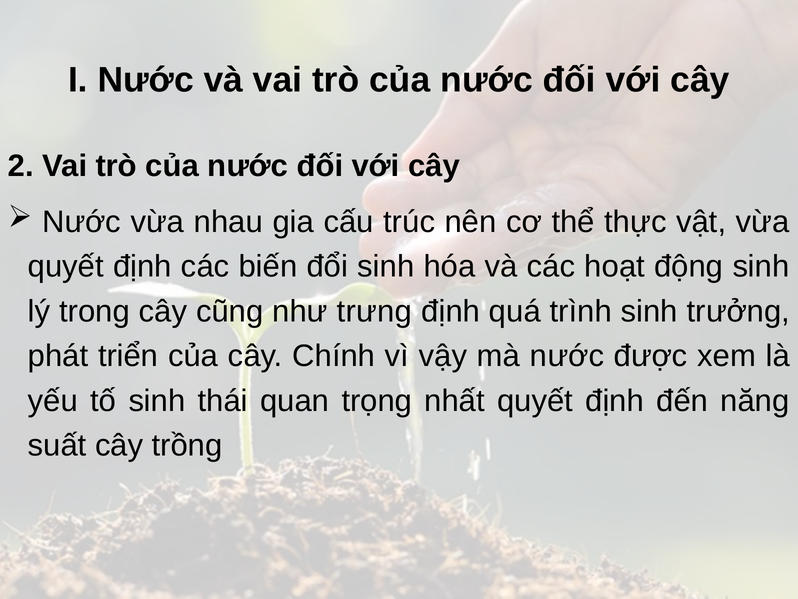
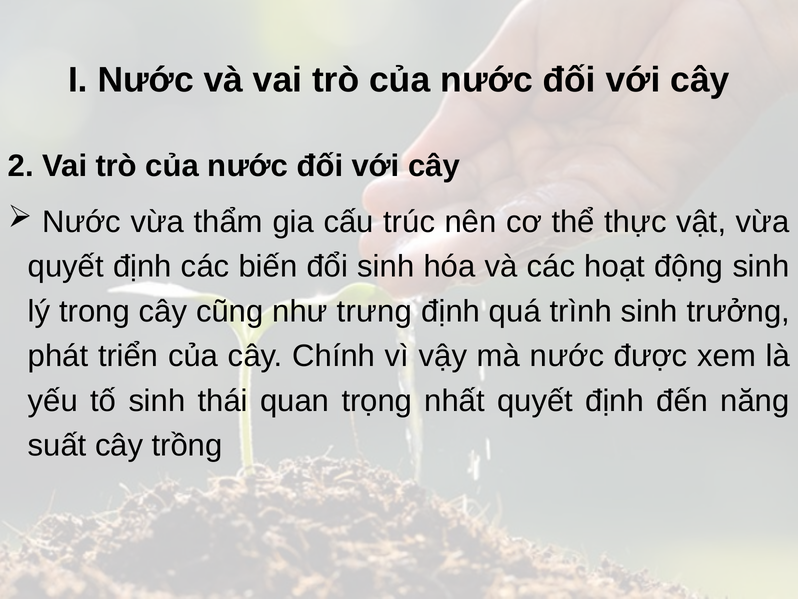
nhau: nhau -> thẩm (228, 222)
